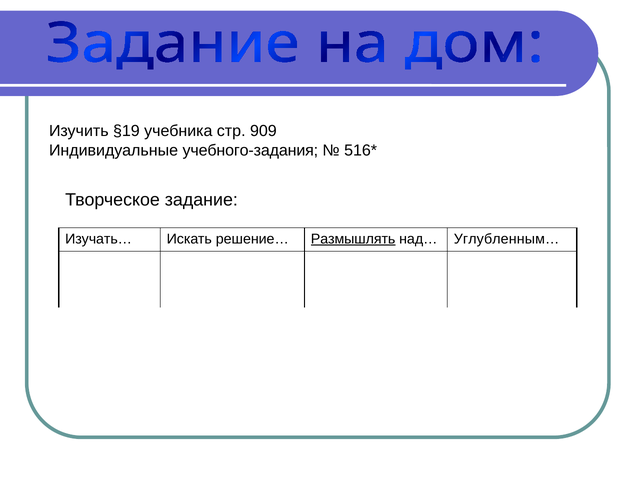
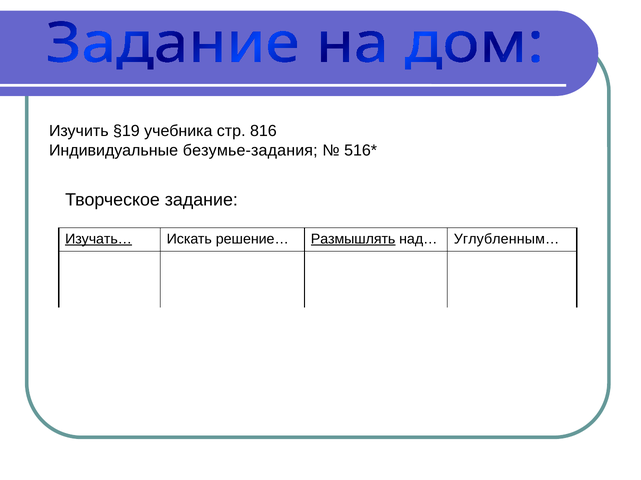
909: 909 -> 816 (263, 131)
учебного-задания: учебного-задания -> безумье-задания (250, 151)
Изучать… underline: none -> present (99, 239)
